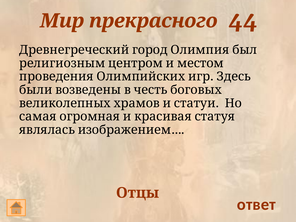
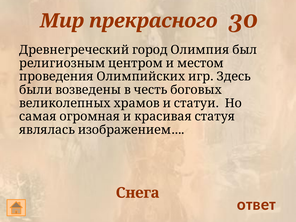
44: 44 -> 30 (243, 20)
Отцы: Отцы -> Снега (138, 193)
